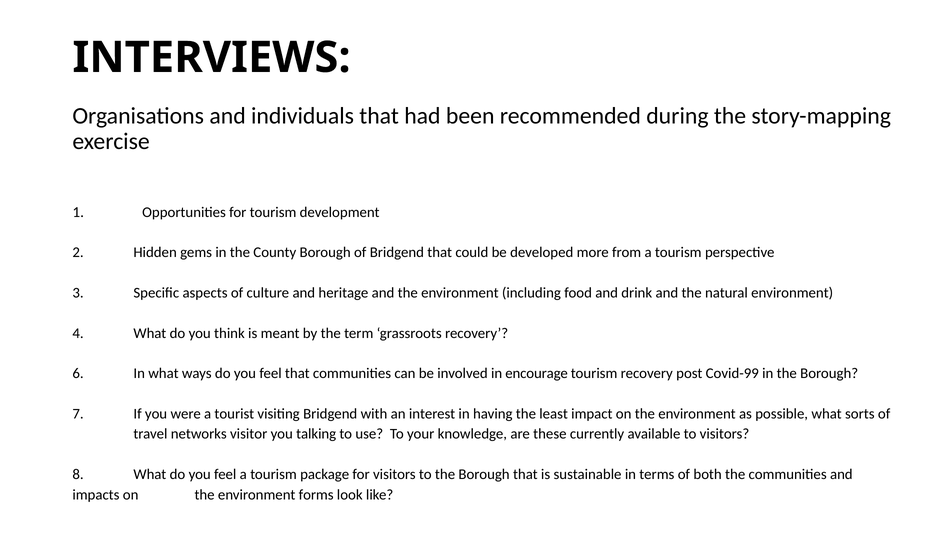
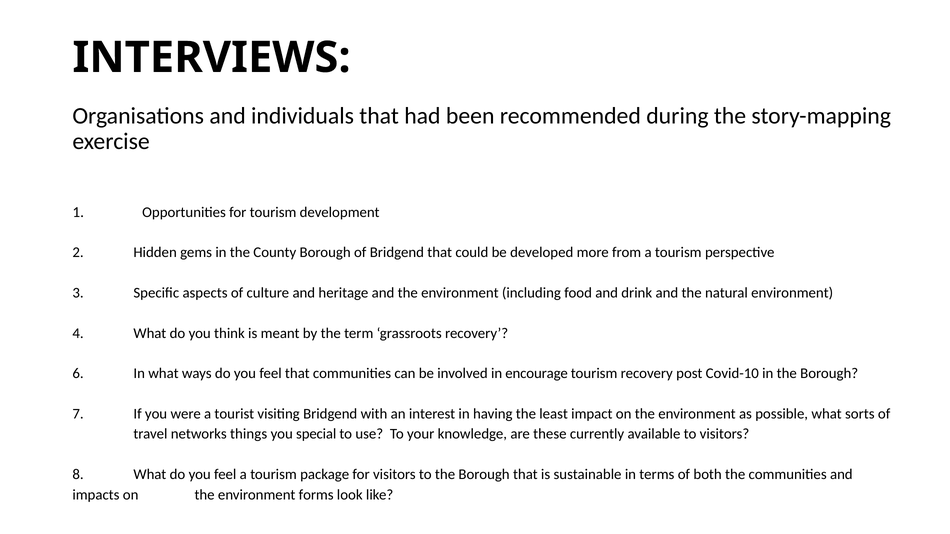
Covid-99: Covid-99 -> Covid-10 (732, 374)
visitor: visitor -> things (249, 434)
talking: talking -> special (316, 434)
